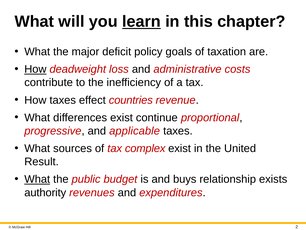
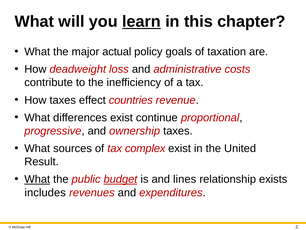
deficit: deficit -> actual (117, 52)
How underline: present -> none (35, 69)
applicable: applicable -> ownership (135, 131)
budget underline: none -> present (120, 179)
buys: buys -> lines (185, 179)
authority: authority -> includes (45, 192)
